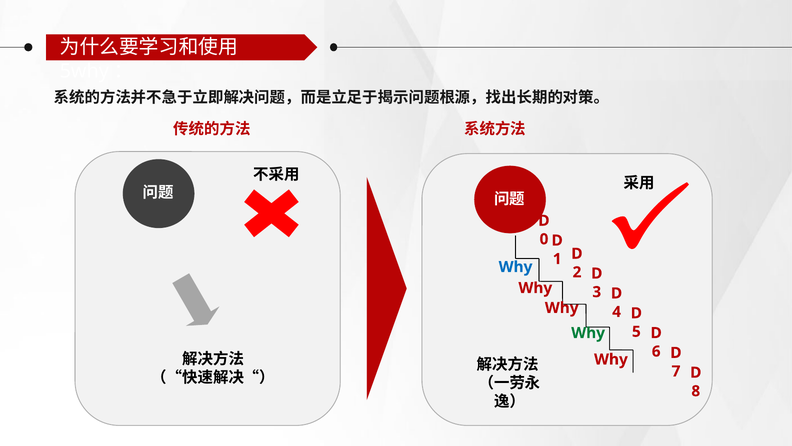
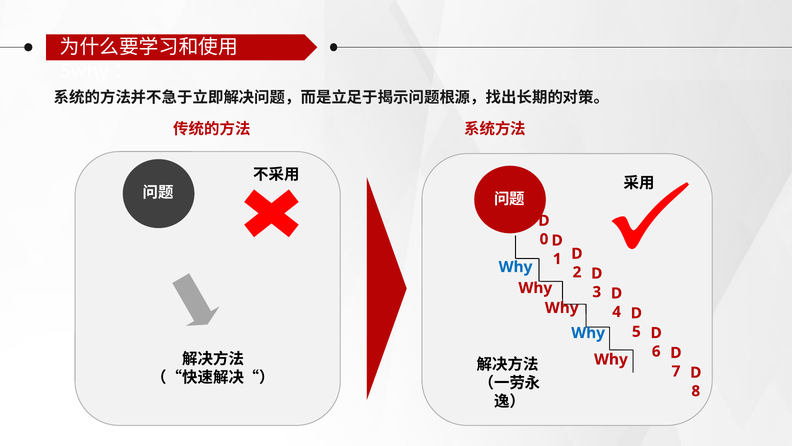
Why colour: green -> blue (588, 333)
